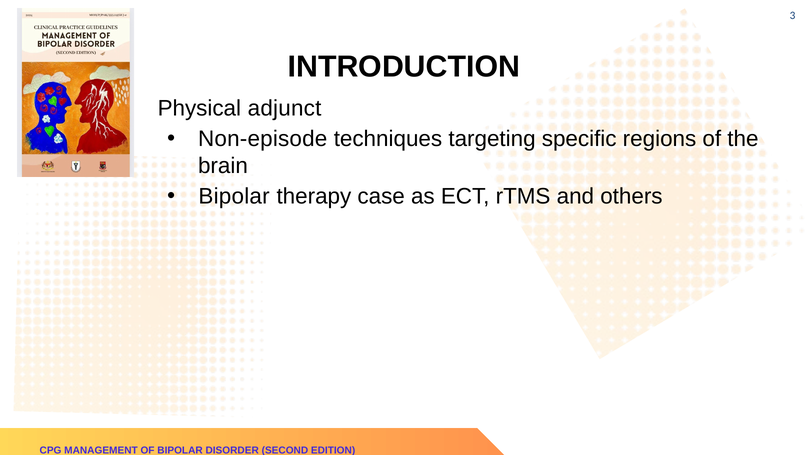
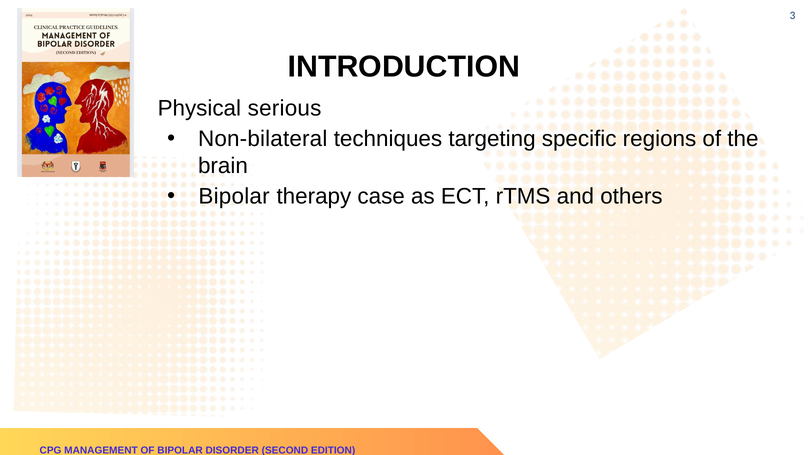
adjunct: adjunct -> serious (285, 108)
Non-episode: Non-episode -> Non-bilateral (263, 139)
